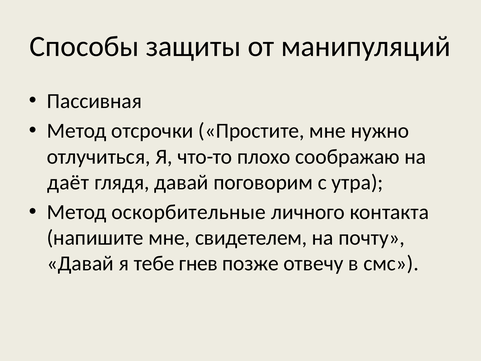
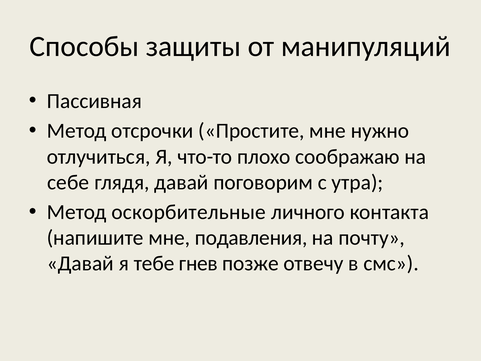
даёт: даёт -> себе (68, 182)
свидетелем: свидетелем -> подавления (251, 238)
